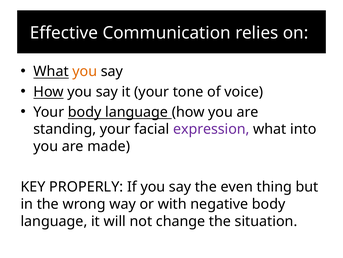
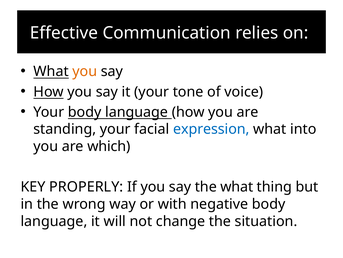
expression colour: purple -> blue (211, 129)
made: made -> which (109, 146)
the even: even -> what (237, 186)
